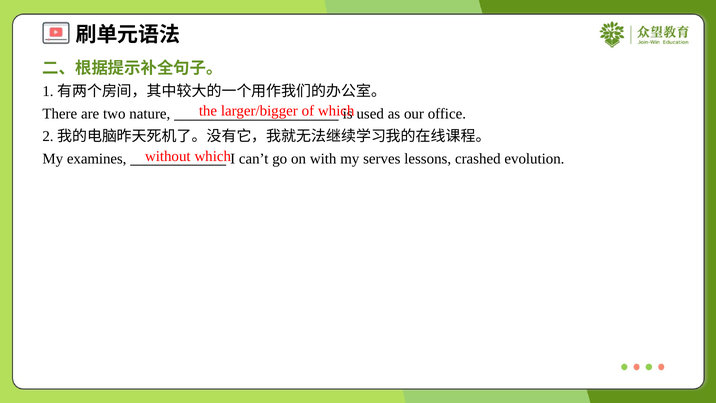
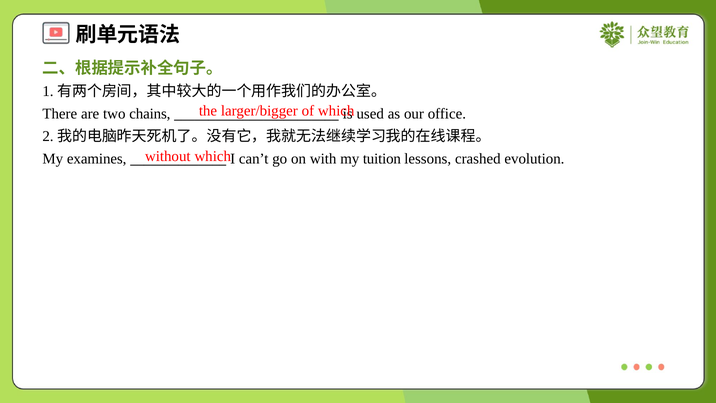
nature: nature -> chains (150, 114)
serves: serves -> tuition (382, 159)
